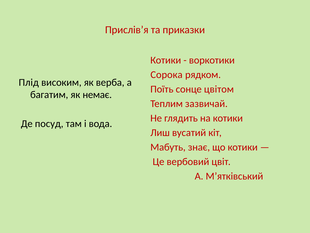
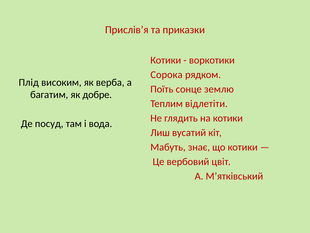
цвітом: цвітом -> землю (219, 89)
немає: немає -> добре (97, 95)
зазвичай: зазвичай -> відлетіти (206, 104)
